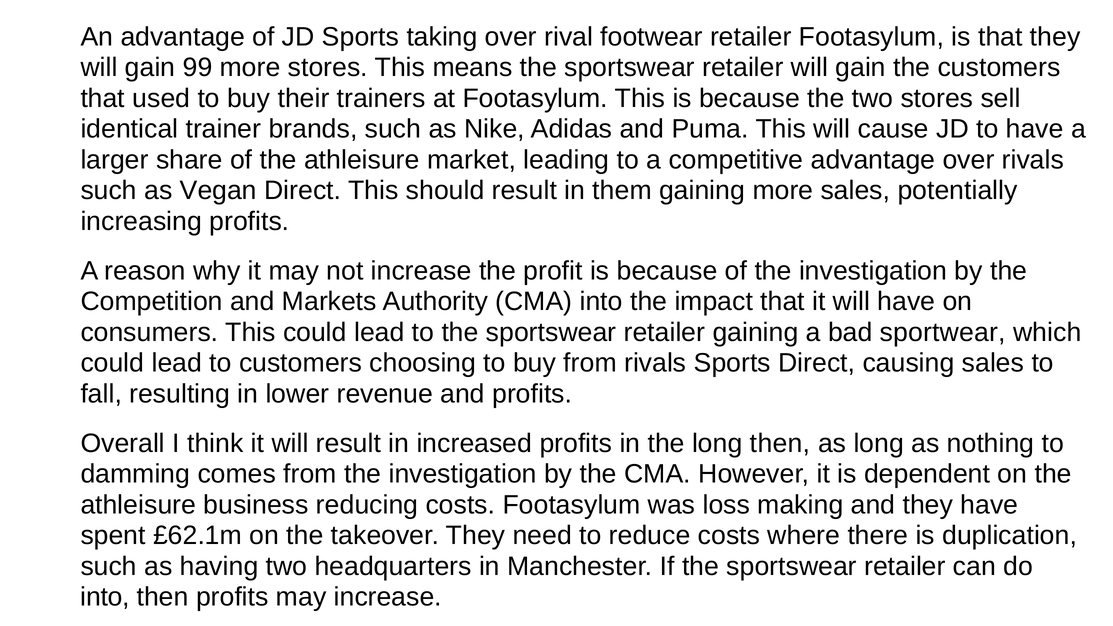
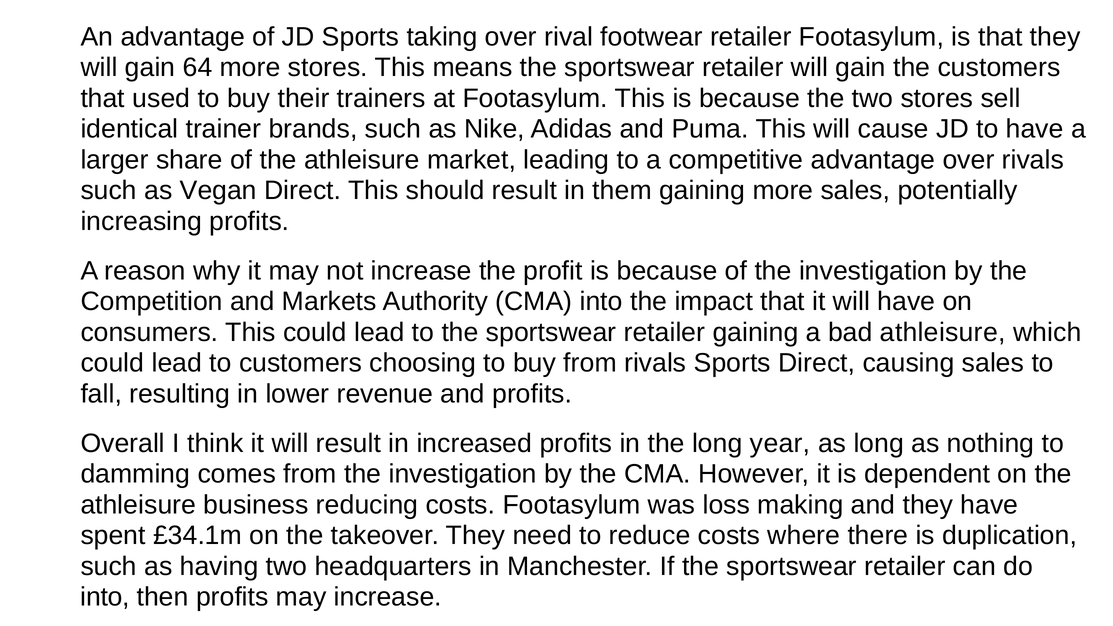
99: 99 -> 64 (198, 67)
bad sportwear: sportwear -> athleisure (943, 332)
long then: then -> year (780, 443)
£62.1m: £62.1m -> £34.1m (198, 536)
